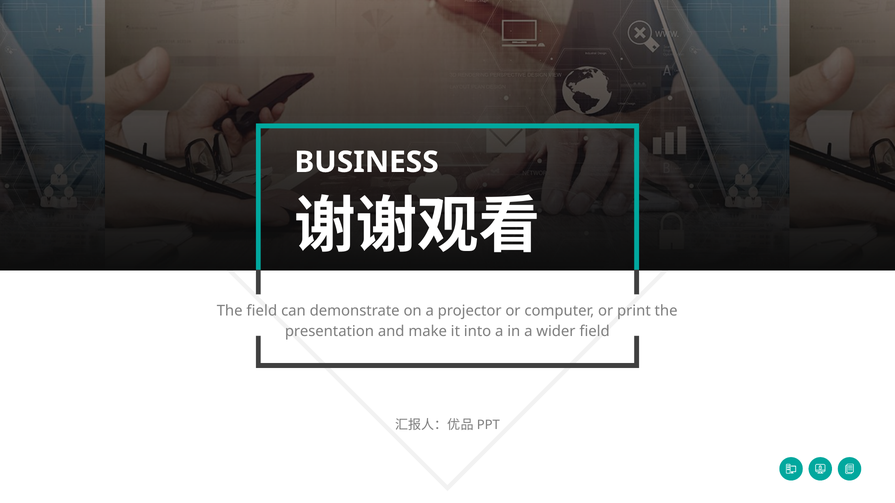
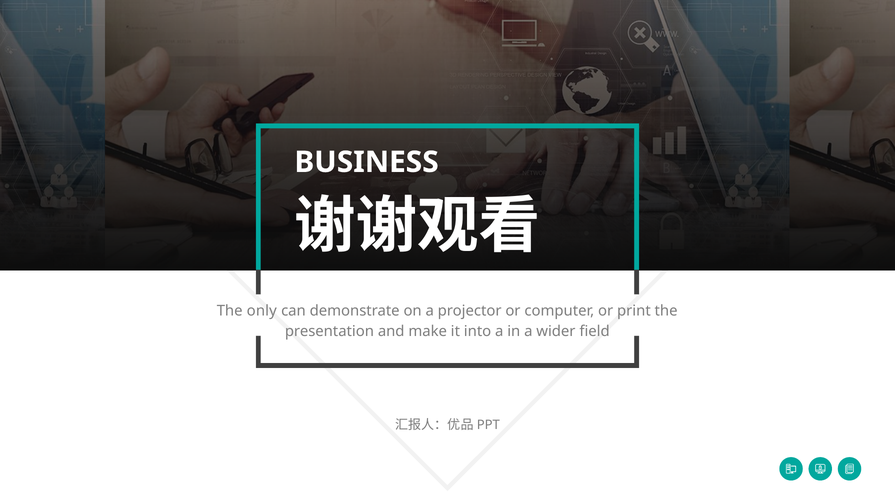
The field: field -> only (262, 311)
